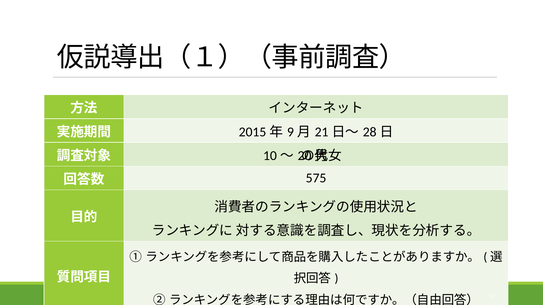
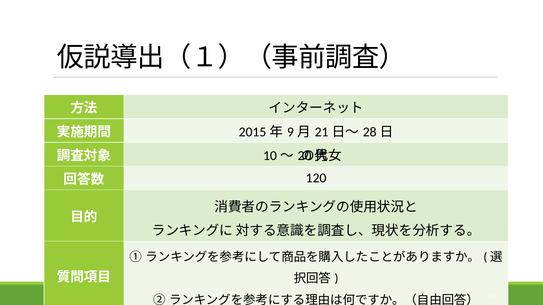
575: 575 -> 120 (316, 178)
